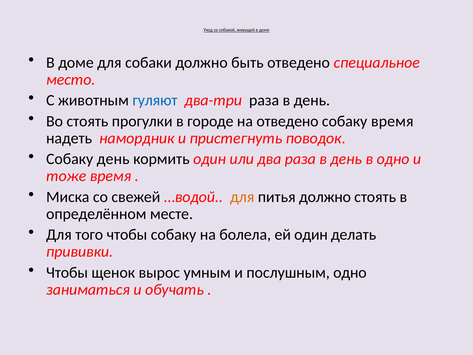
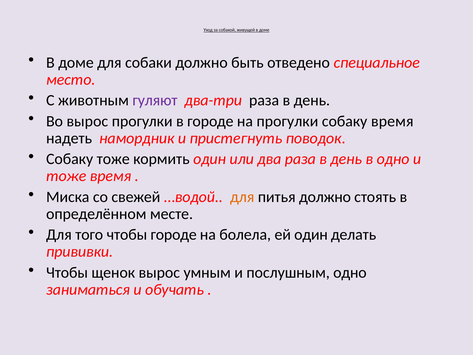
гуляют colour: blue -> purple (155, 100)
Во стоять: стоять -> вырос (87, 121)
на отведено: отведено -> прогулки (287, 121)
Собаку день: день -> тоже (113, 159)
чтобы собаку: собаку -> городе (174, 235)
